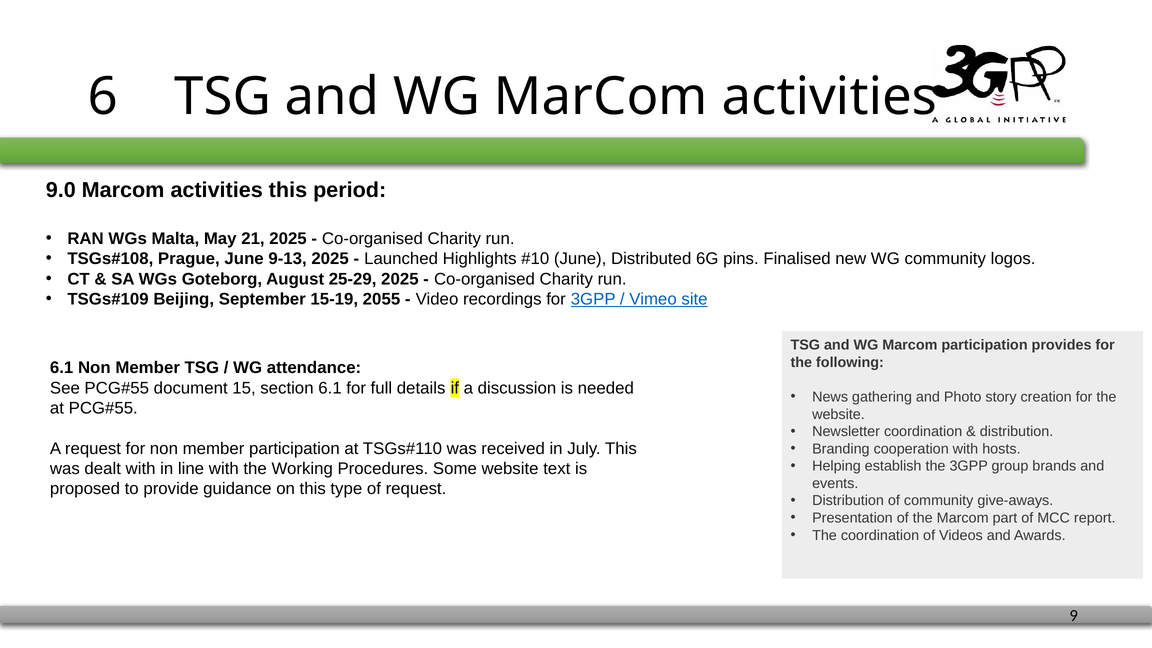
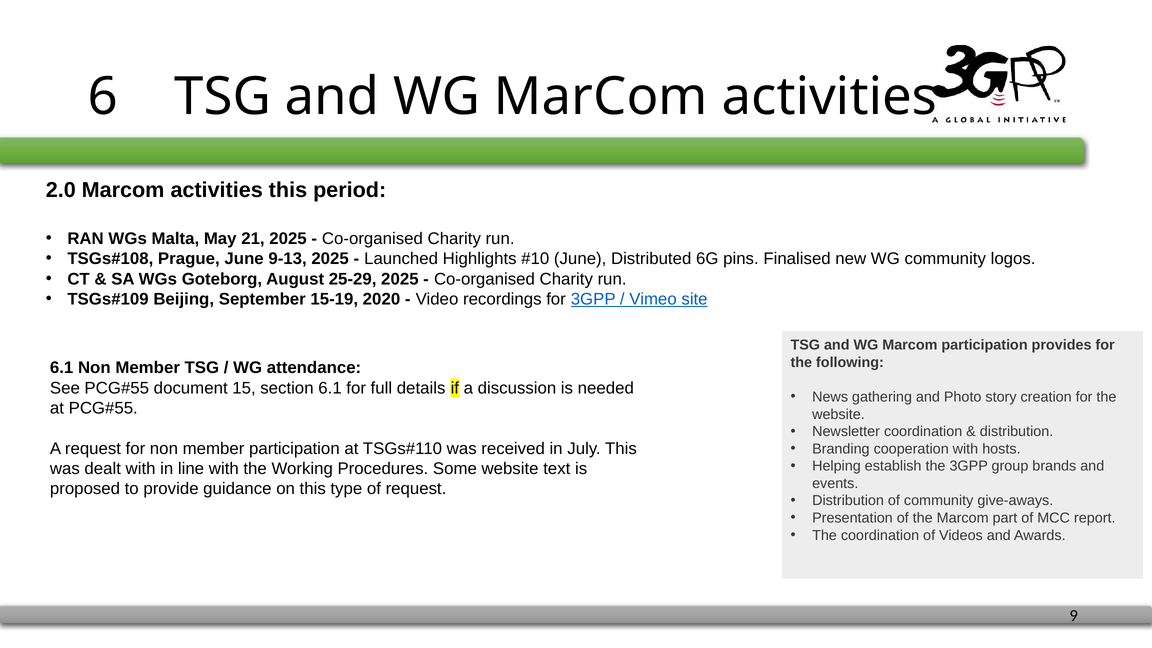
9.0: 9.0 -> 2.0 (61, 190)
2055: 2055 -> 2020 (381, 299)
